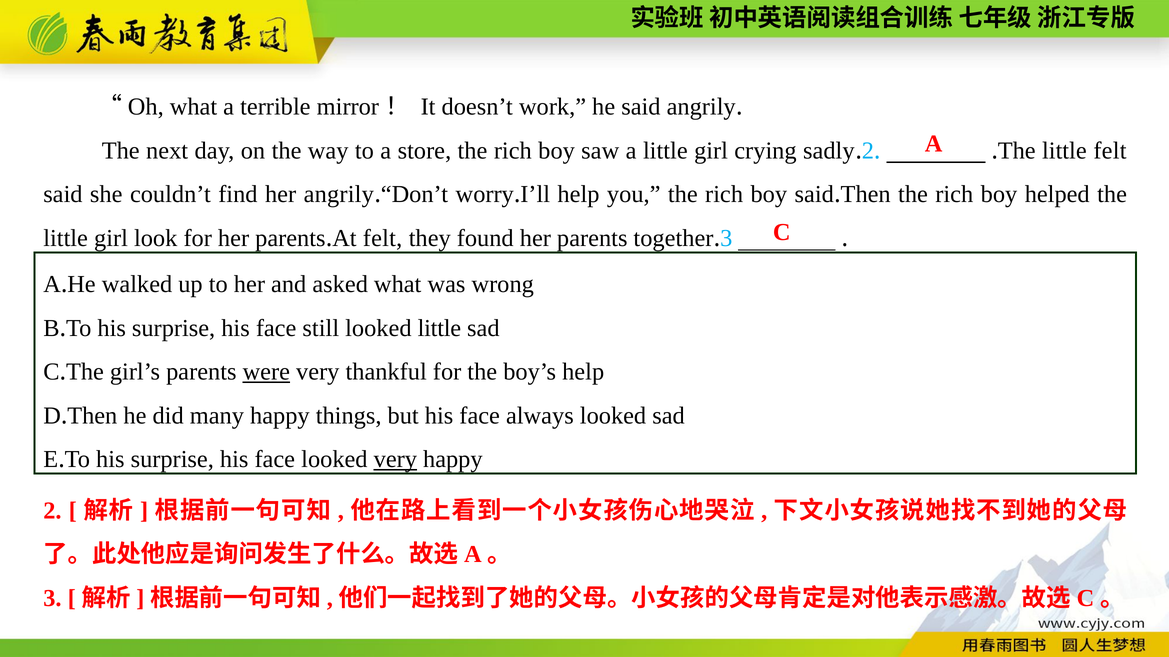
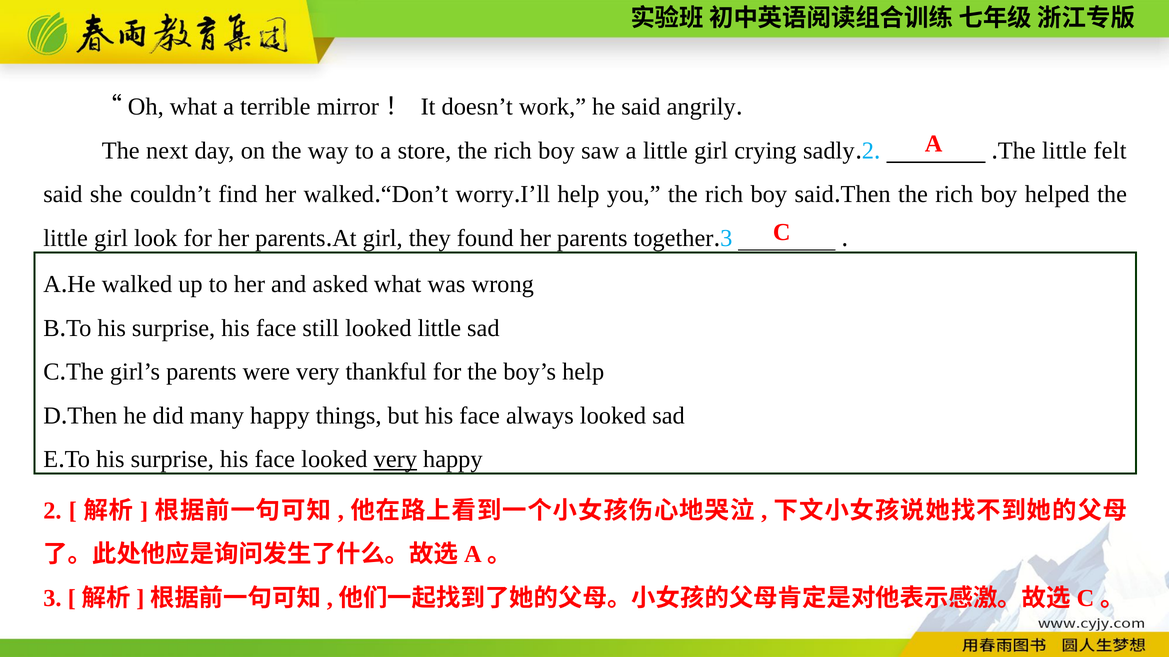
her angrily: angrily -> walked (339, 195)
felt: felt -> girl (383, 238)
were underline: present -> none (266, 372)
